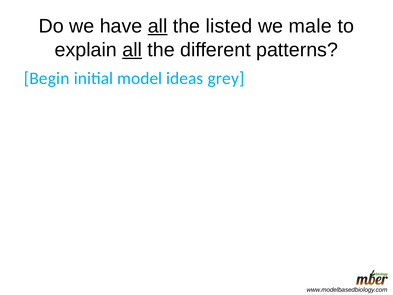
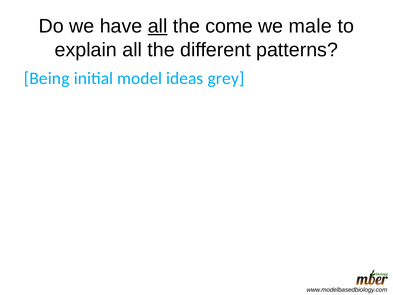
listed: listed -> come (229, 26)
all underline: present -> none (132, 50)
Begin: Begin -> Being (47, 78)
